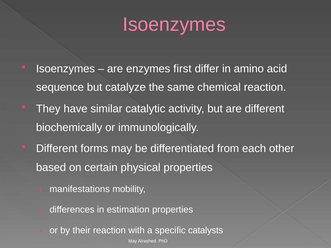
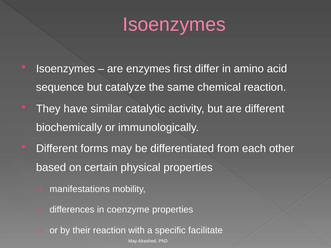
estimation: estimation -> coenzyme (128, 210)
catalysts: catalysts -> facilitate (206, 231)
